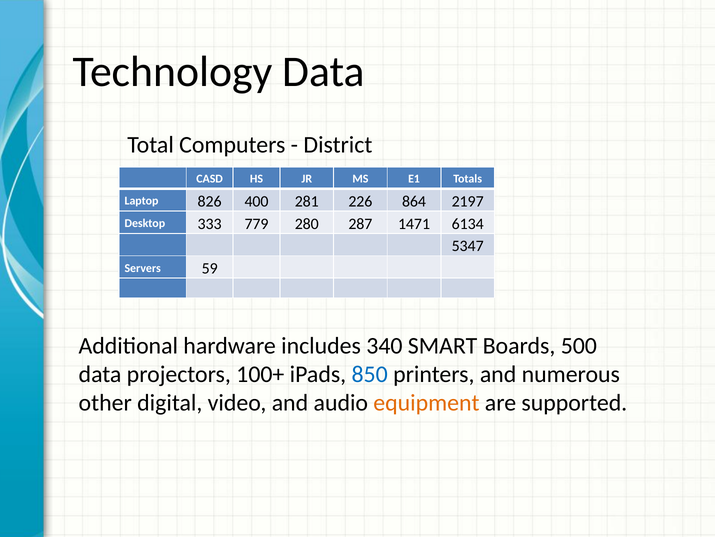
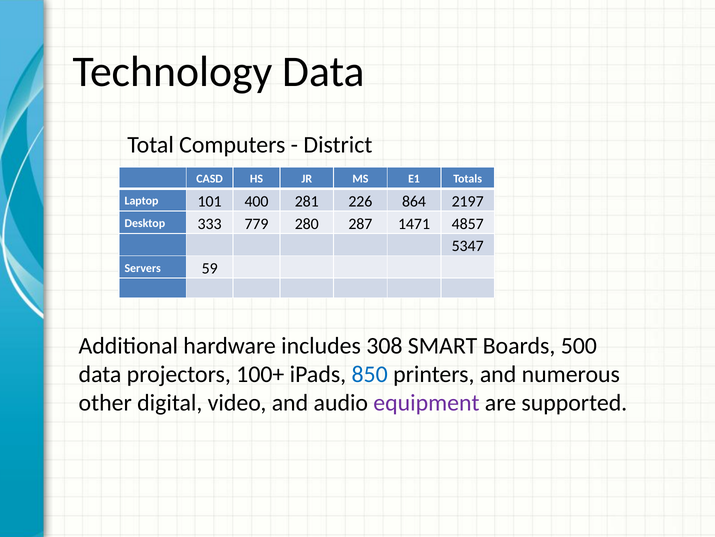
826: 826 -> 101 (210, 201)
6134: 6134 -> 4857 (468, 223)
340: 340 -> 308 (384, 345)
equipment colour: orange -> purple (426, 403)
